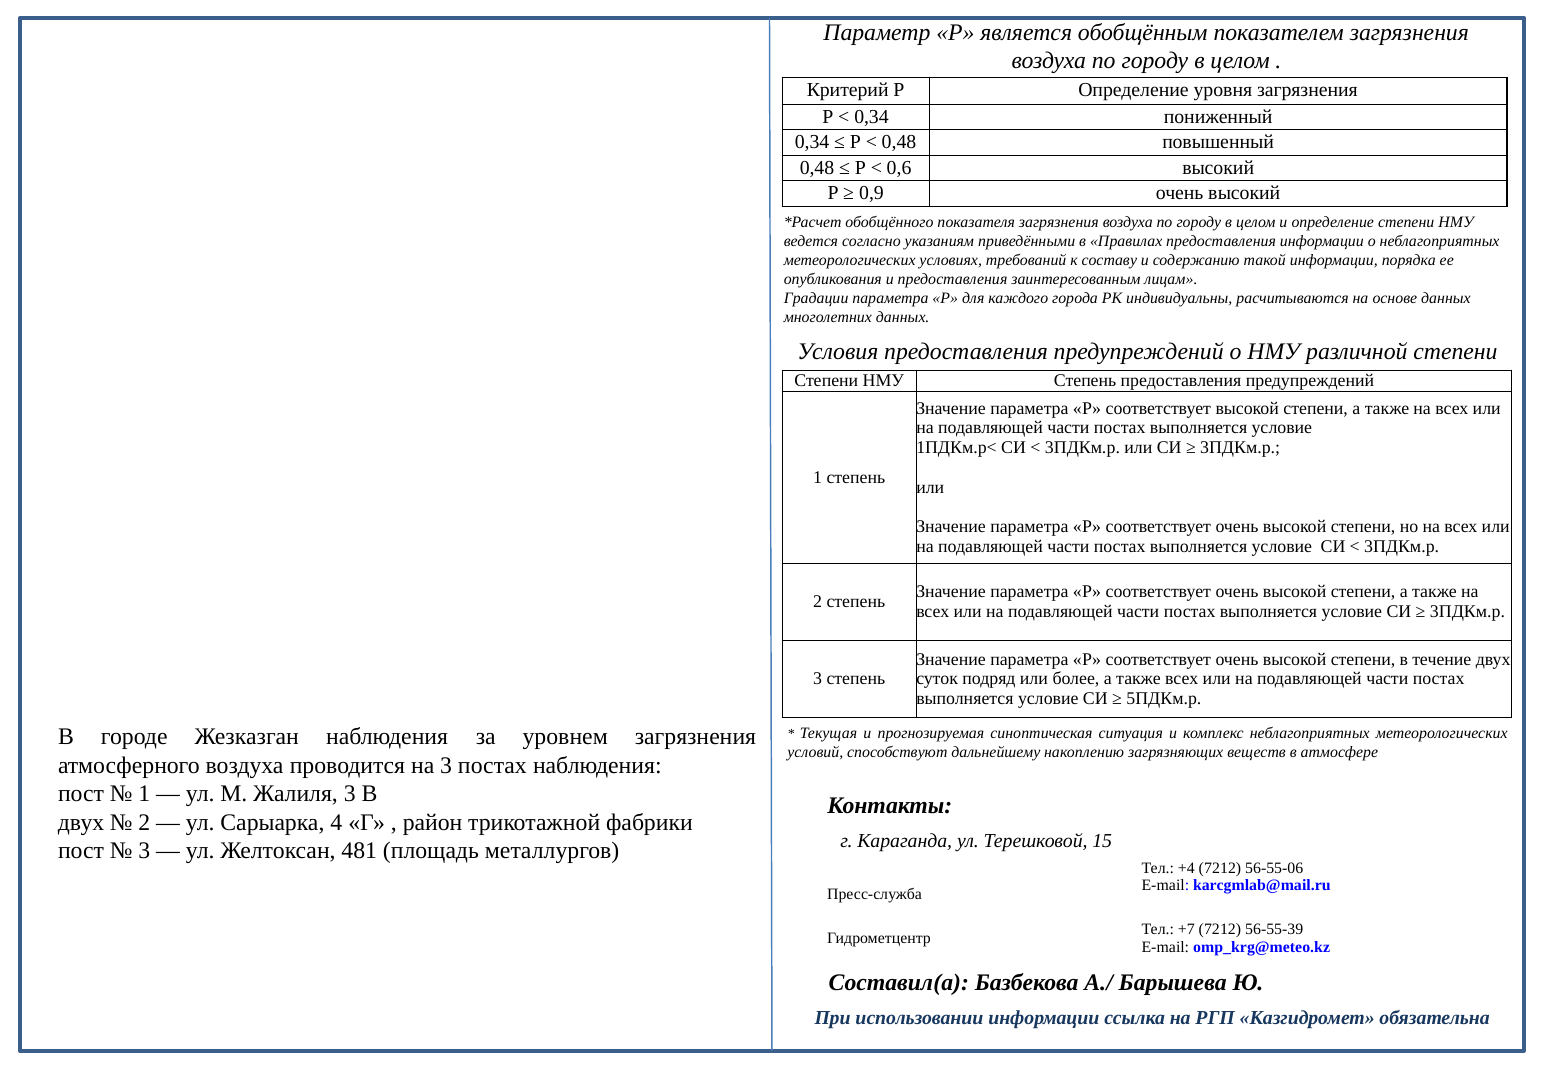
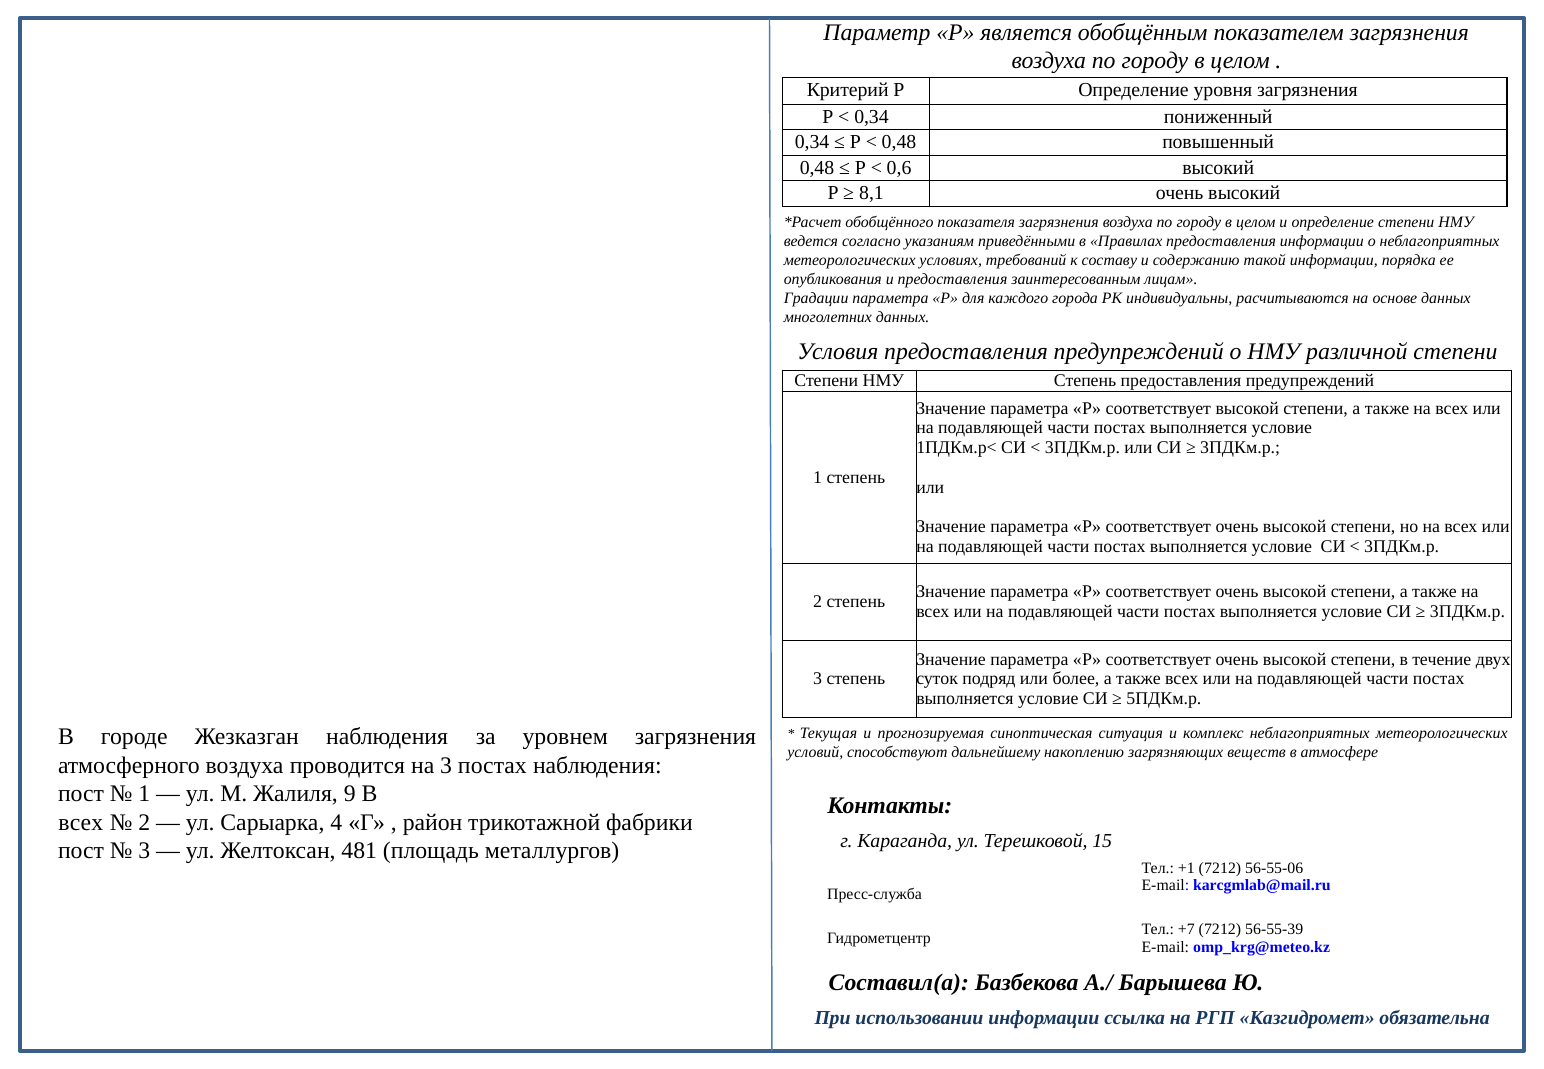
0,9: 0,9 -> 8,1 (871, 193)
Жалиля 3: 3 -> 9 (350, 794)
двух: двух -> всех (81, 822)
+4: +4 -> +1 (1186, 868)
